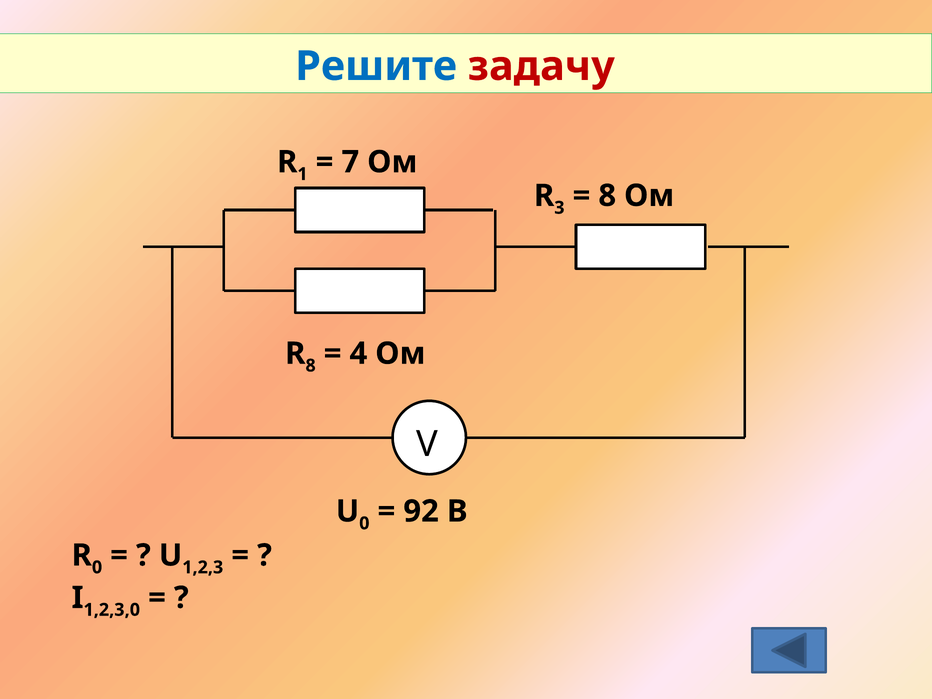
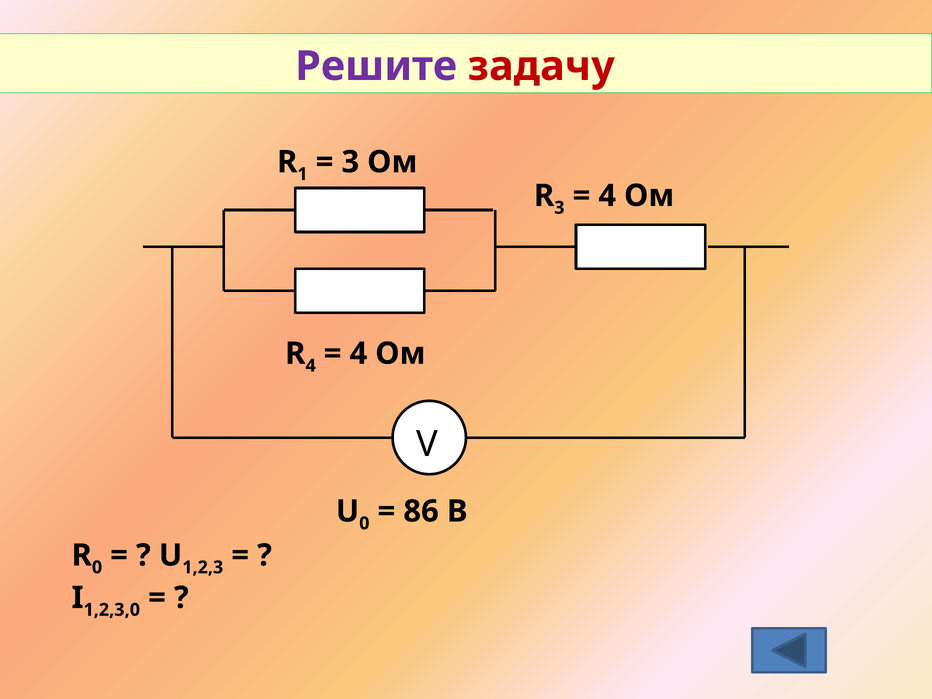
Решите colour: blue -> purple (376, 66)
7: 7 -> 3 (350, 162)
8: 8 -> 4 (607, 196)
8: 8 -> 4 (311, 366)
92: 92 -> 86 (421, 511)
